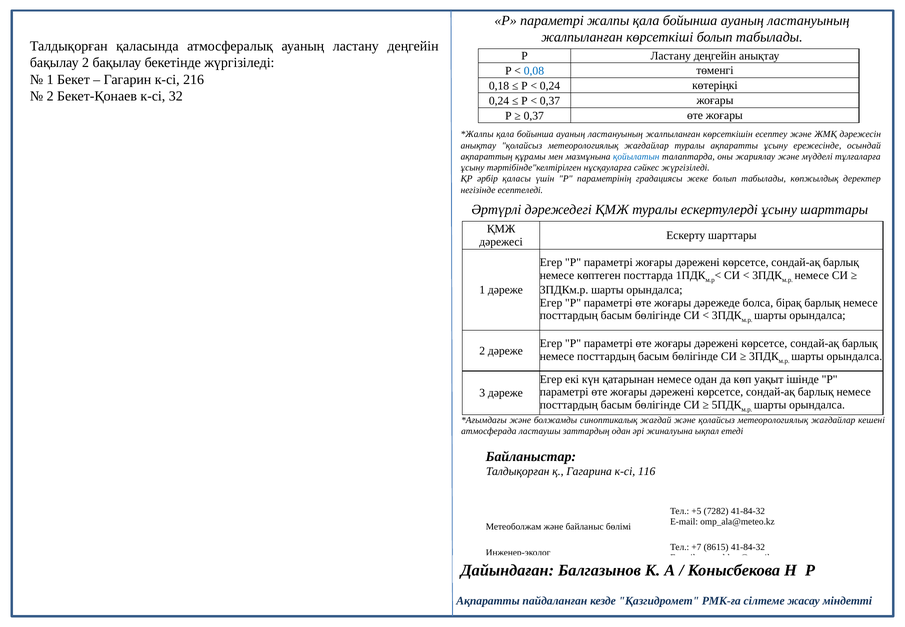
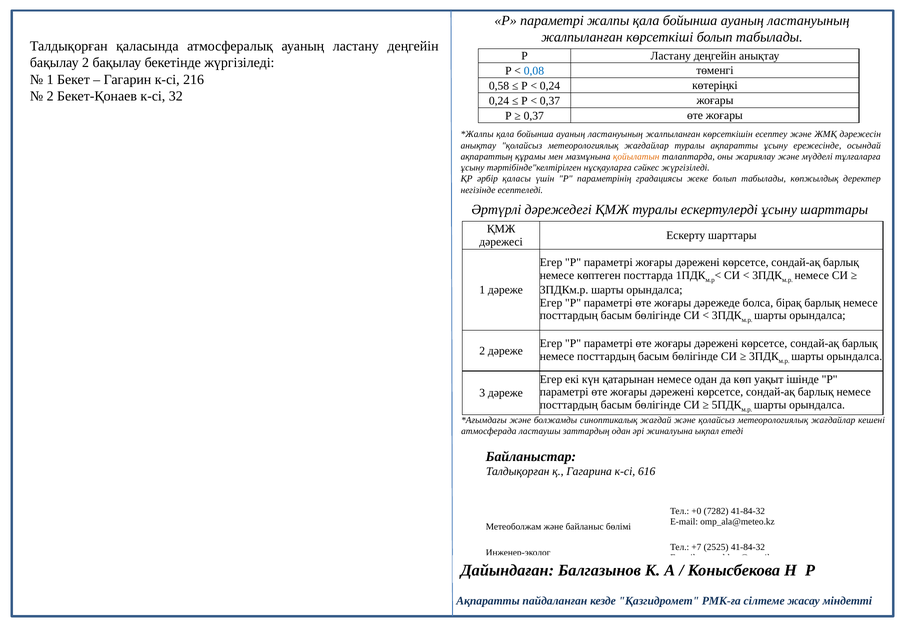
0,18: 0,18 -> 0,58 (499, 86)
қойылатын colour: blue -> orange (636, 157)
116: 116 -> 616 (647, 471)
+5: +5 -> +0 (696, 511)
8615: 8615 -> 2525 (716, 547)
